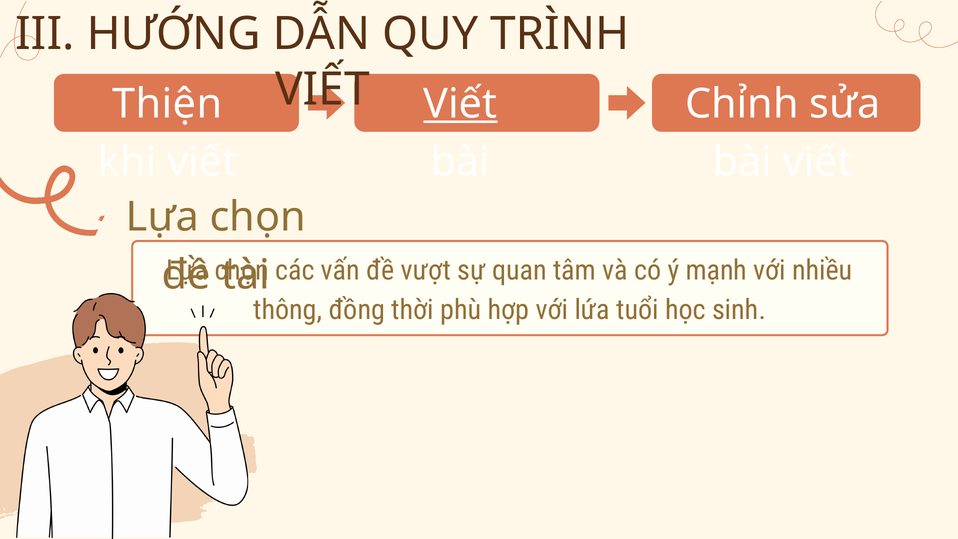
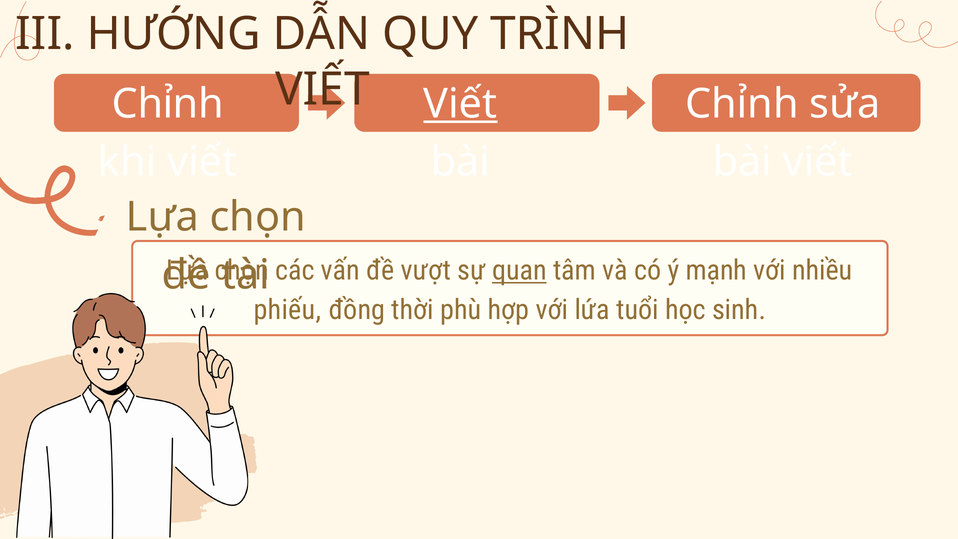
Thiện: Thiện -> Chỉnh (168, 104)
quan underline: none -> present (519, 271)
thông: thông -> phiếu (288, 310)
